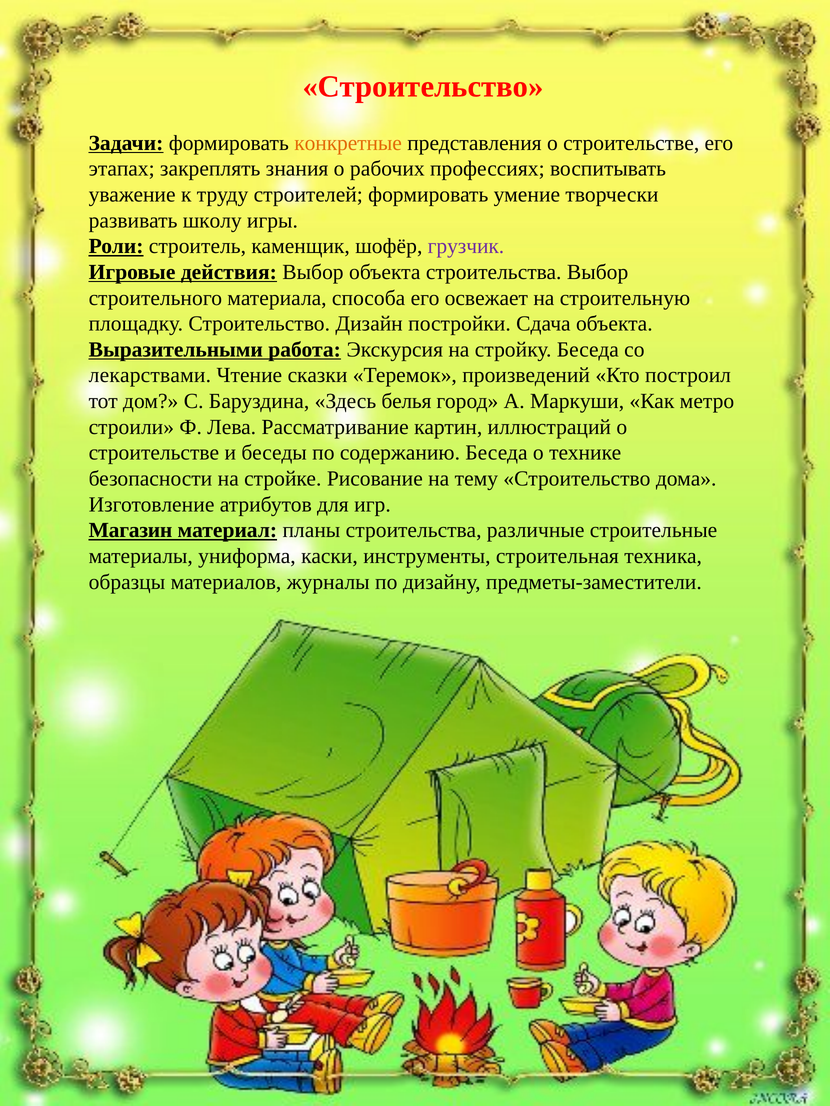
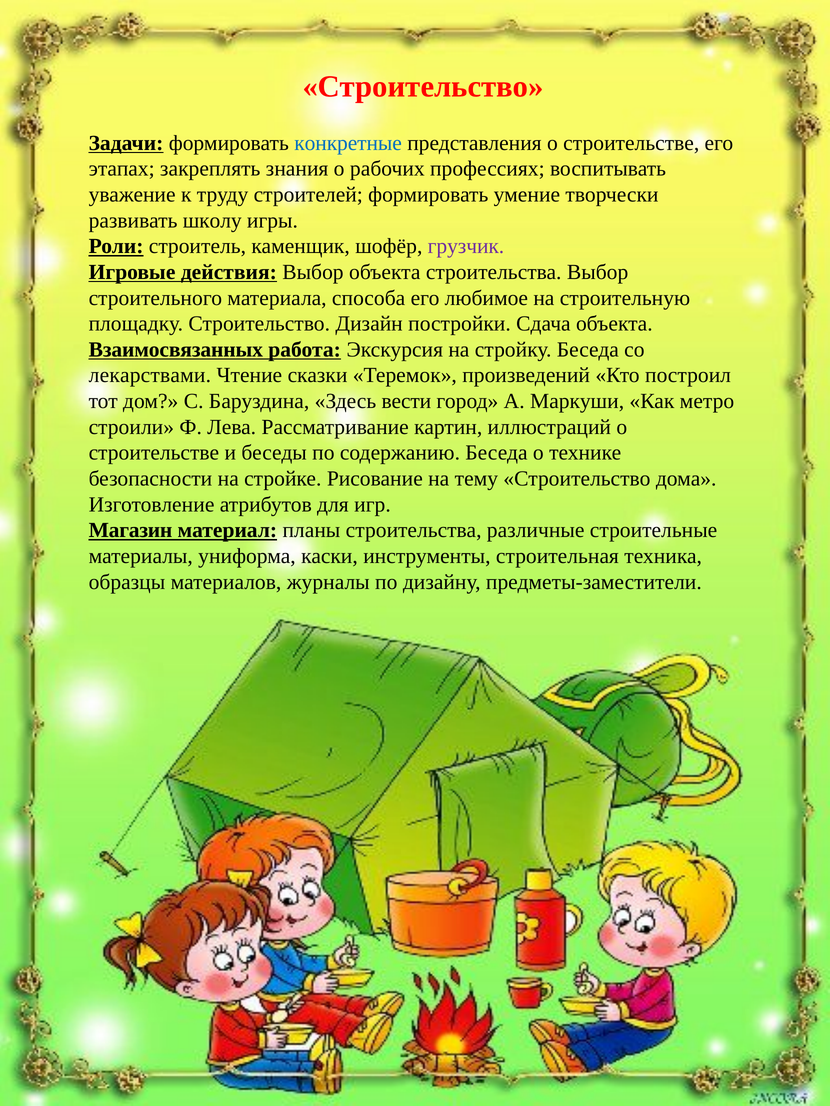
конкретные colour: orange -> blue (348, 143)
освежает: освежает -> любимое (486, 298)
Выразительными: Выразительными -> Взаимосвязанных (176, 350)
белья: белья -> вести (406, 401)
